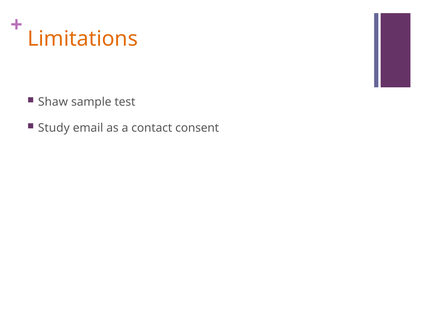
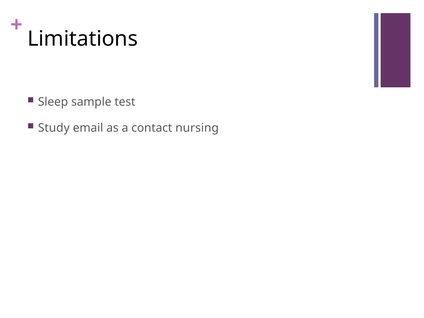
Limitations colour: orange -> black (83, 39)
Shaw: Shaw -> Sleep (53, 102)
consent: consent -> nursing (197, 128)
